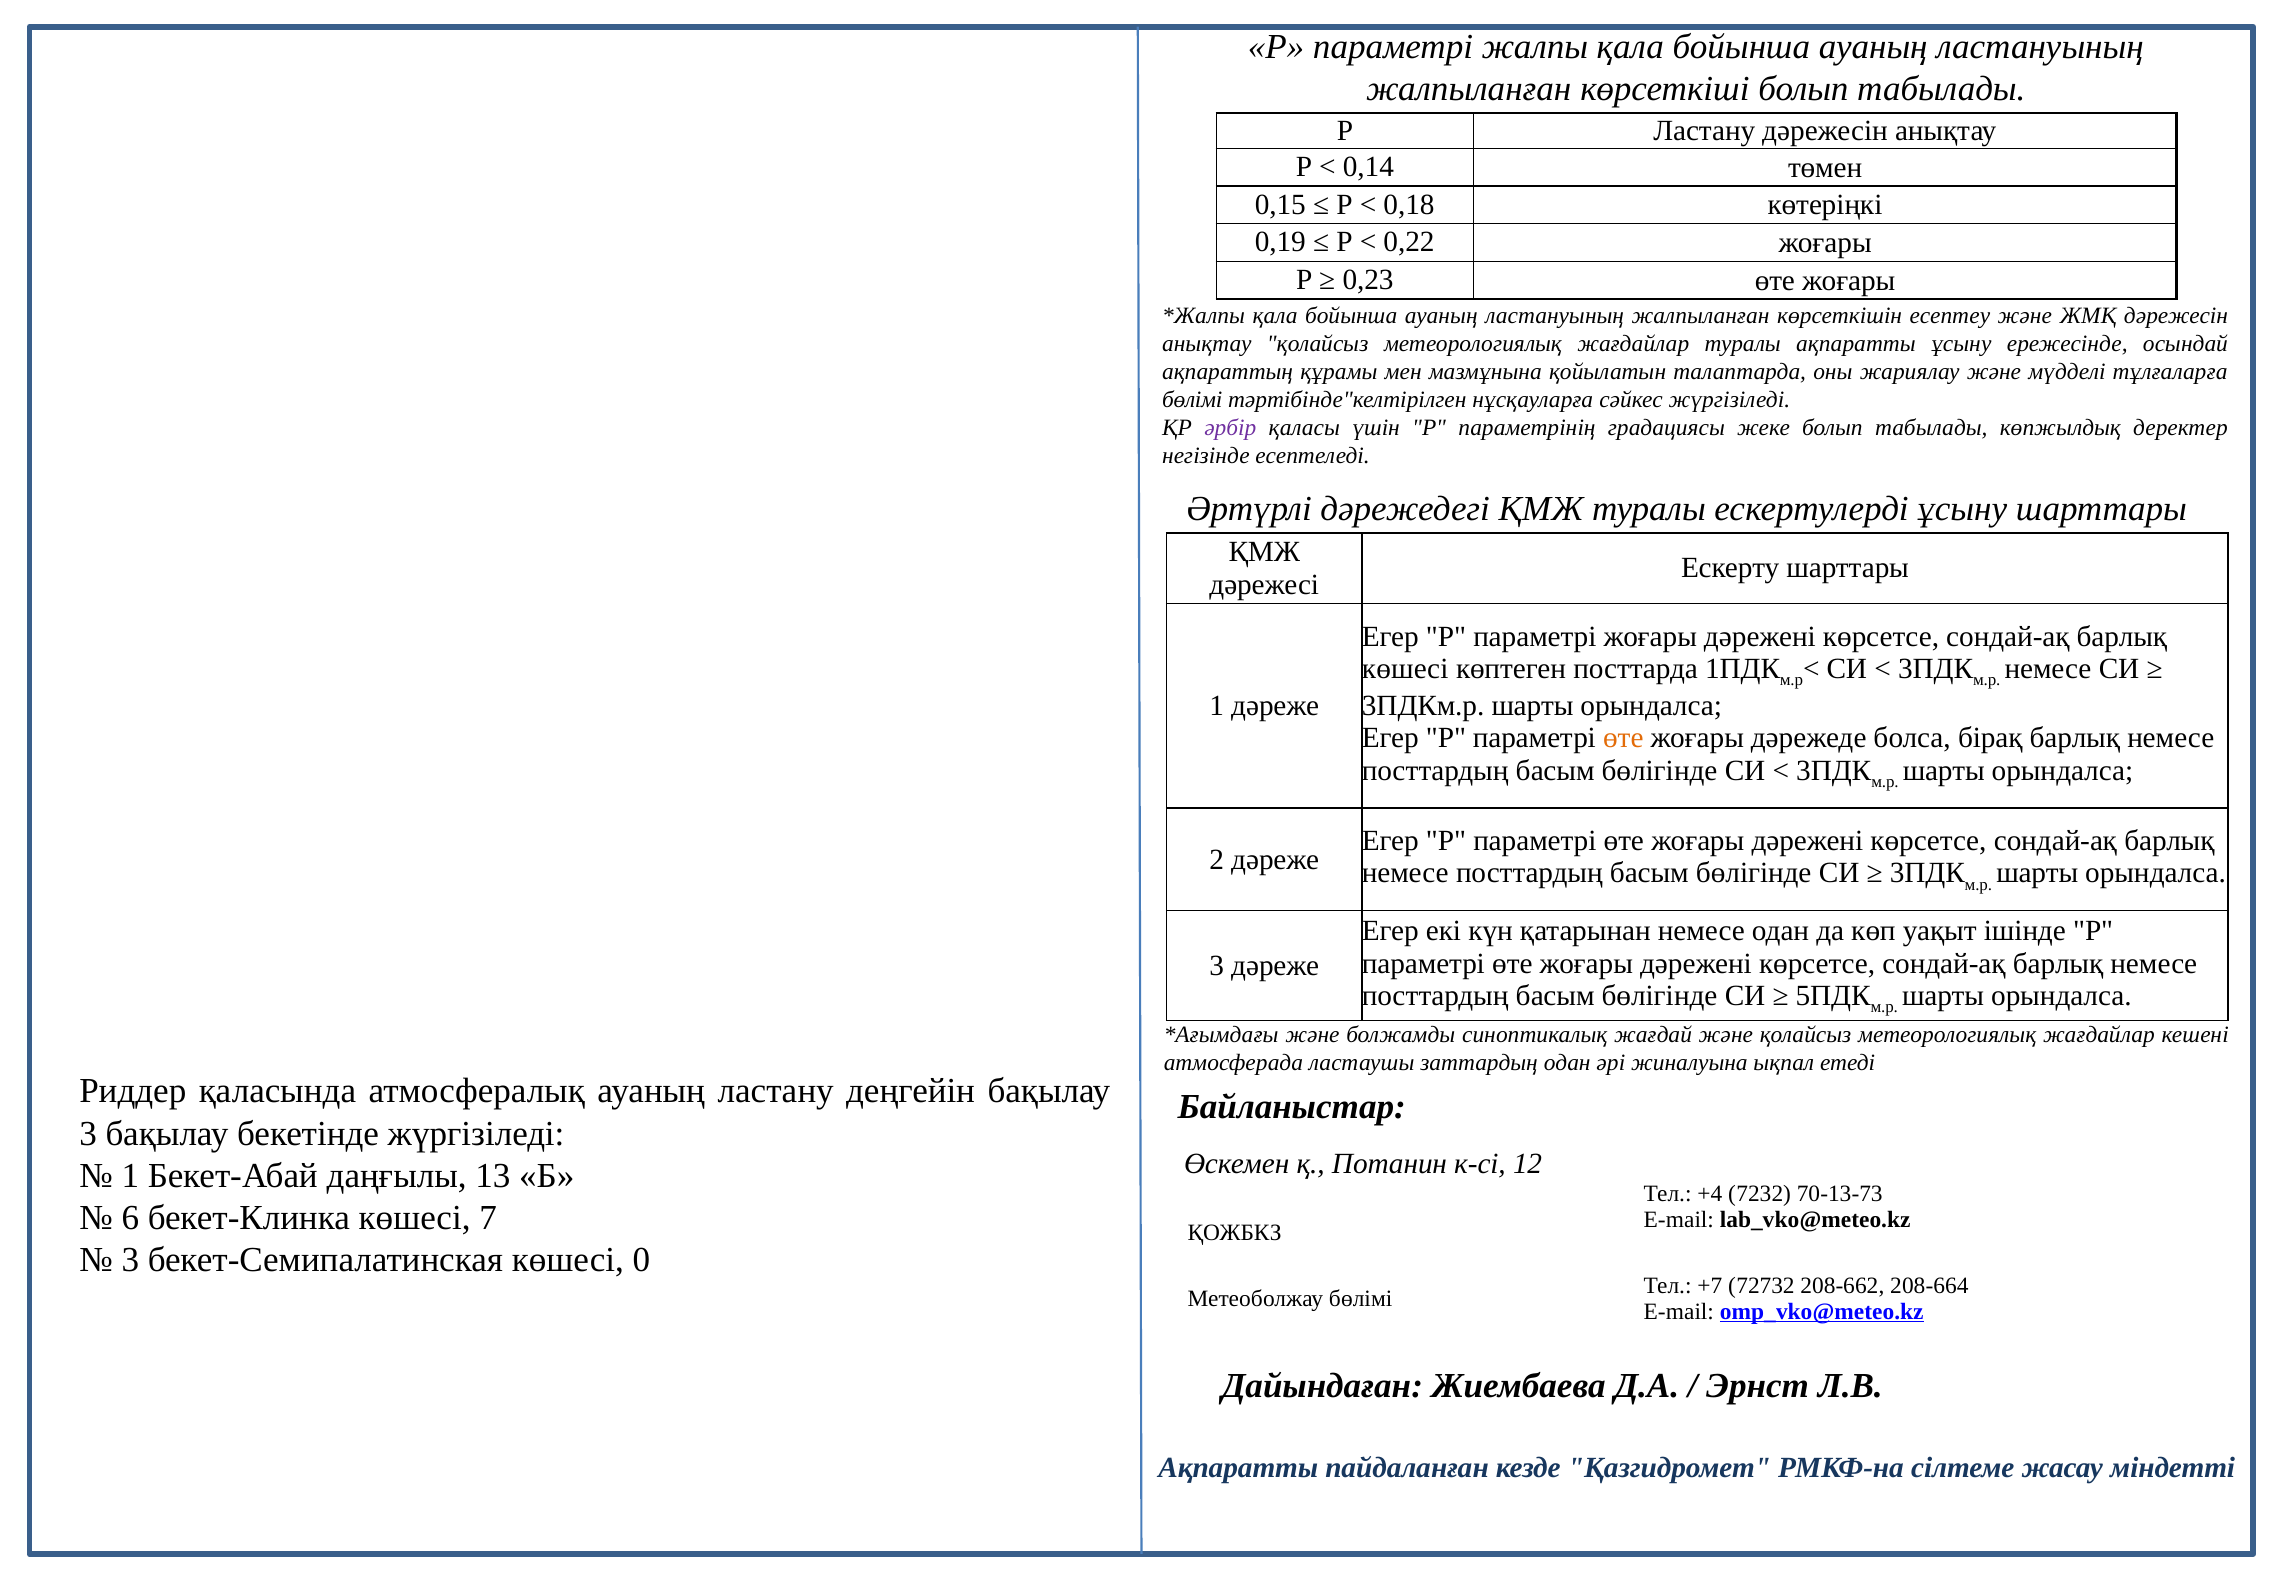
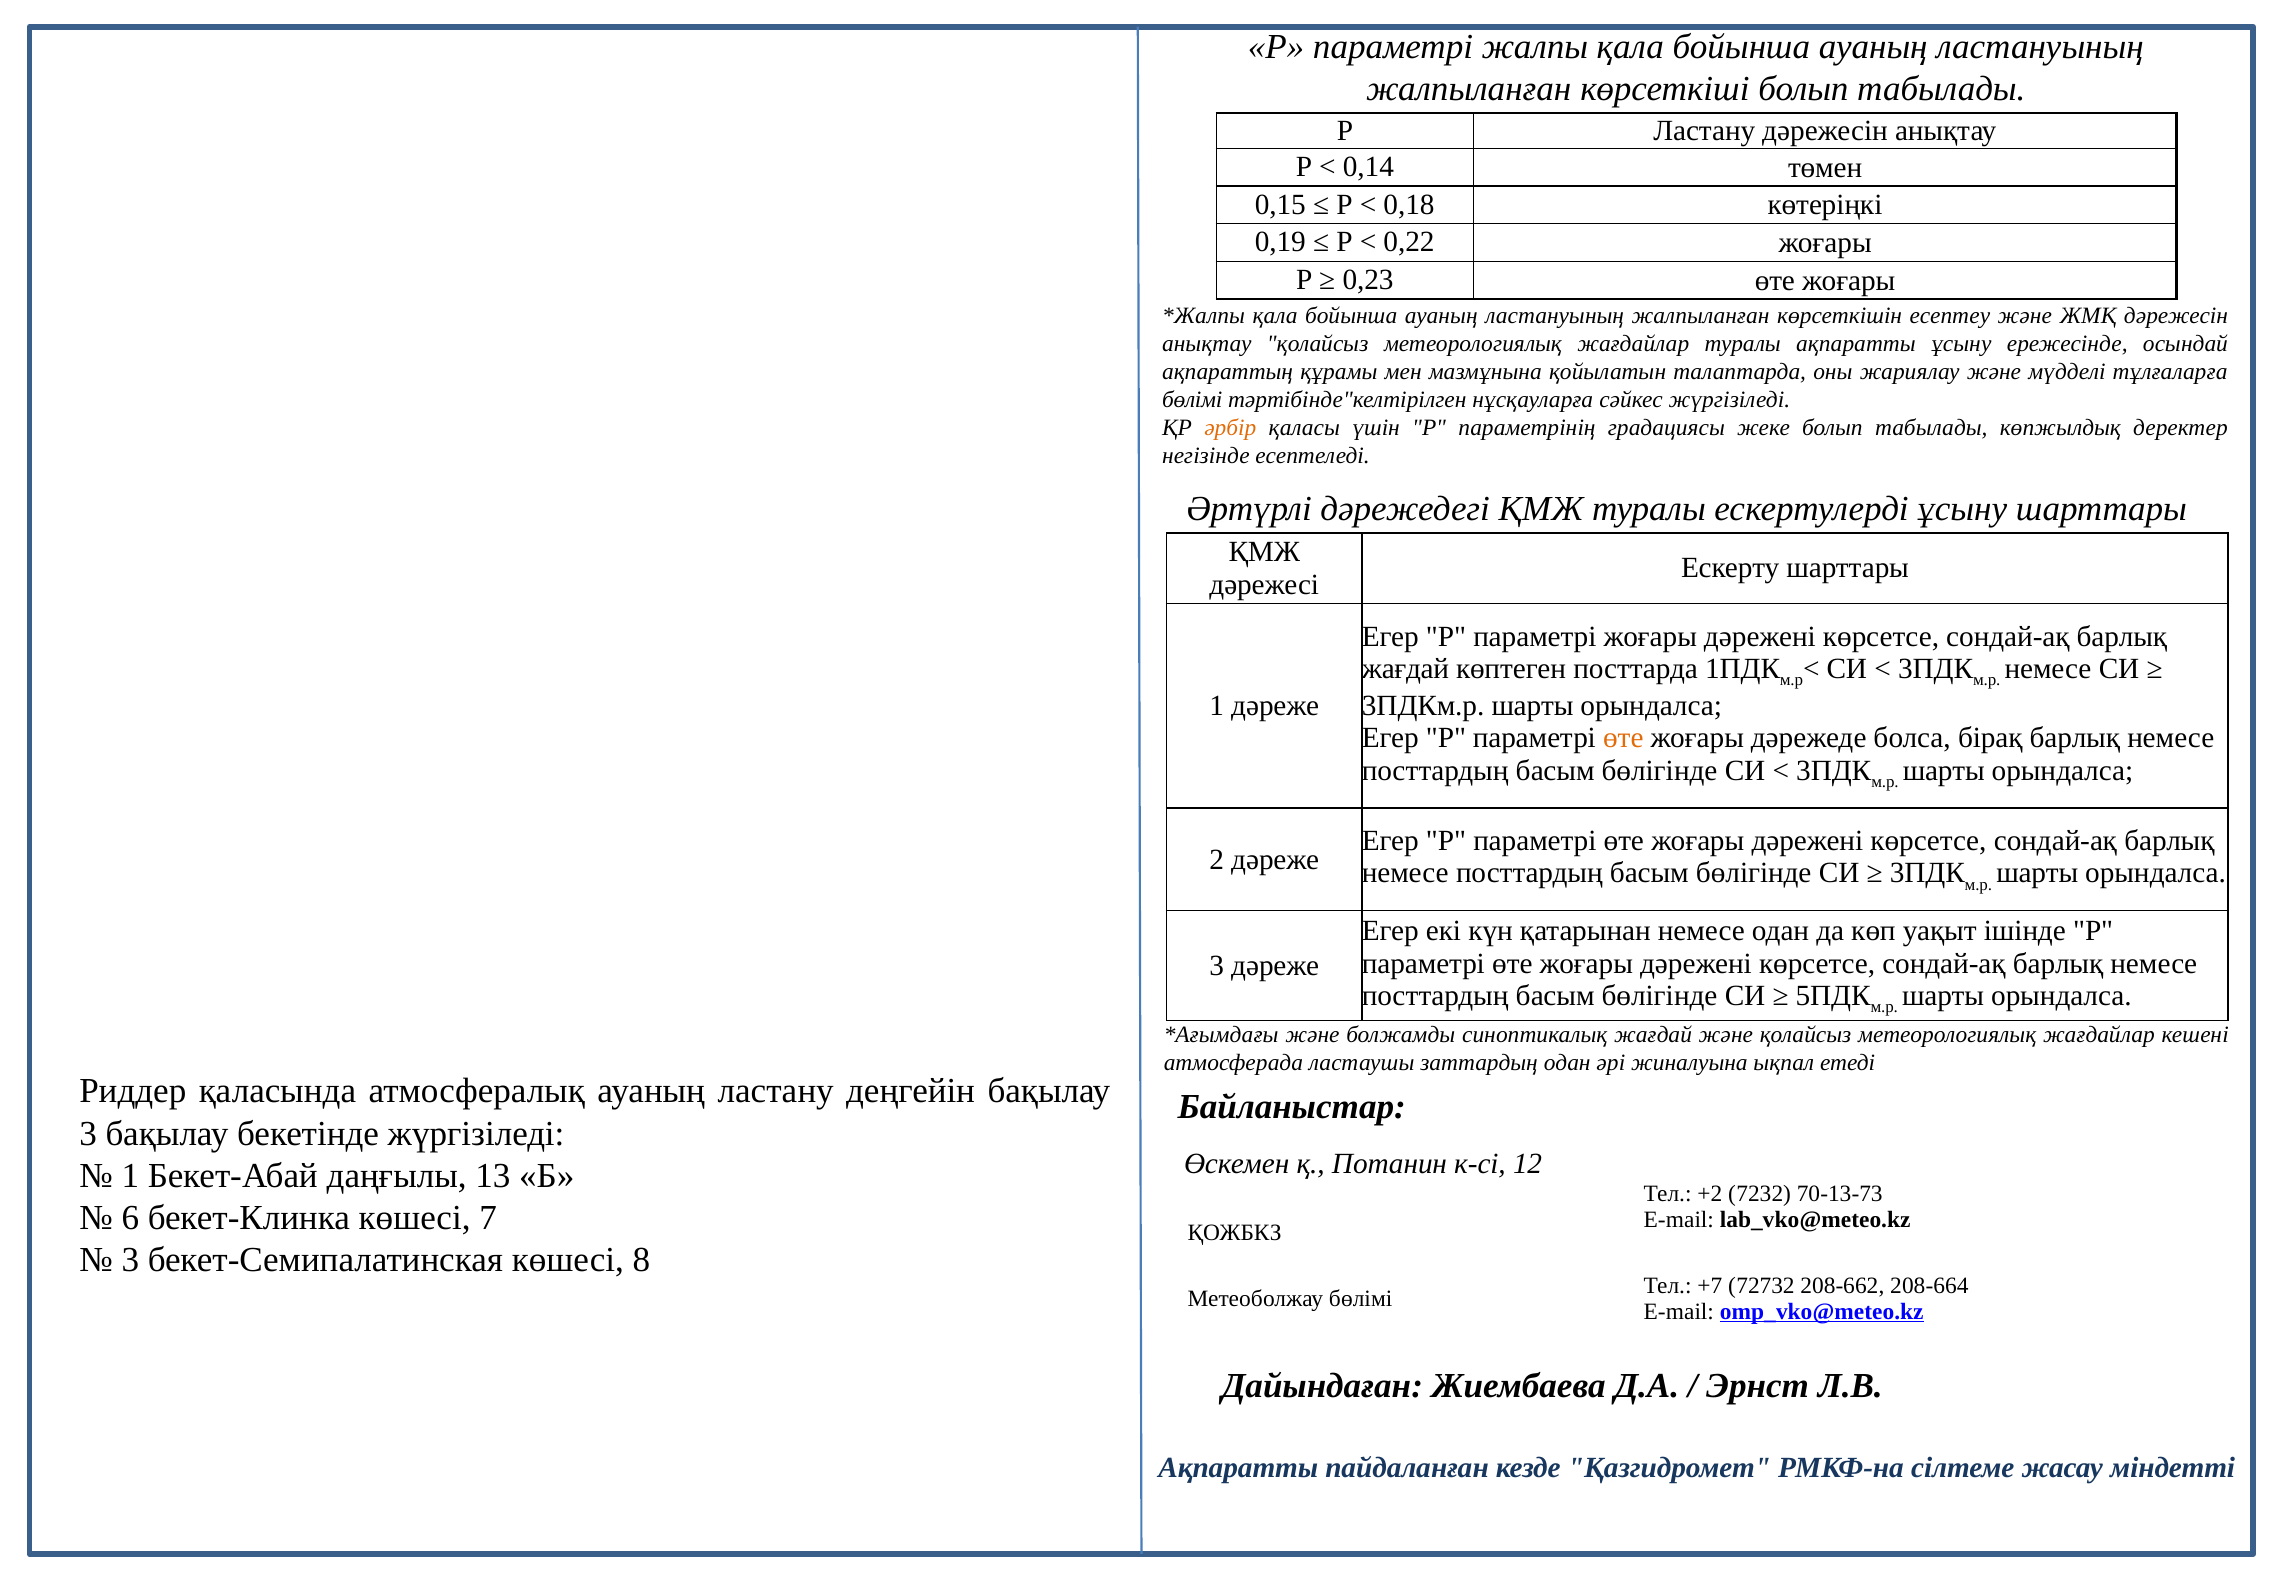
әрбір colour: purple -> orange (1230, 427)
көшесі: көшесі -> жағдай (1405, 669)
+4: +4 -> +2 (1710, 1194)
0: 0 -> 8 (641, 1260)
